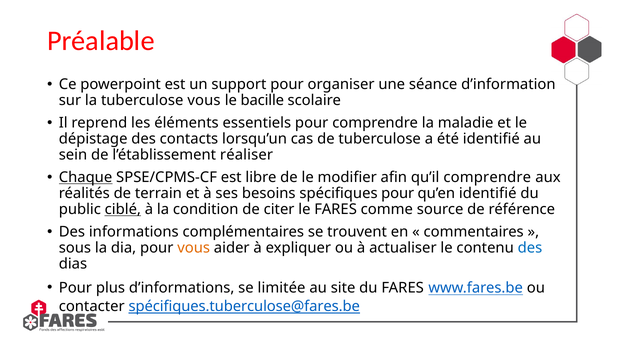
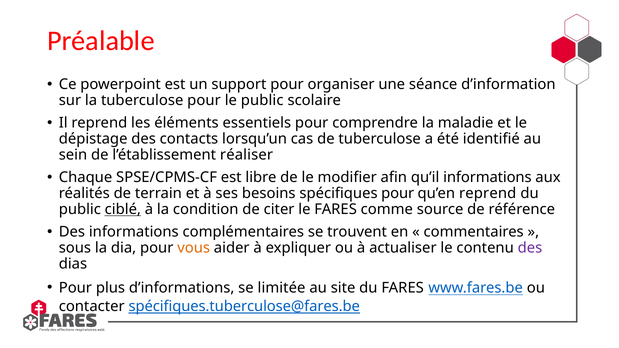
tuberculose vous: vous -> pour (204, 101)
le bacille: bacille -> public (262, 101)
Chaque underline: present -> none (86, 178)
qu’il comprendre: comprendre -> informations (487, 178)
qu’en identifié: identifié -> reprend (488, 194)
des colour: blue -> purple (530, 248)
